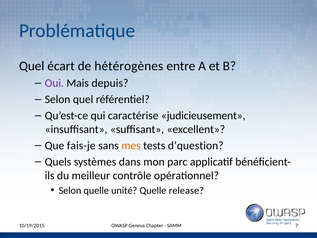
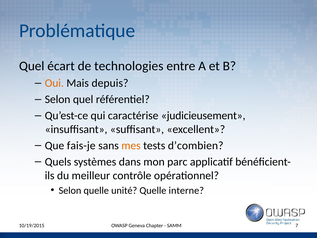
hétérogènes: hétérogènes -> technologies (129, 66)
Oui colour: purple -> orange (54, 83)
d’question: d’question -> d’combien (196, 145)
release: release -> interne (186, 190)
